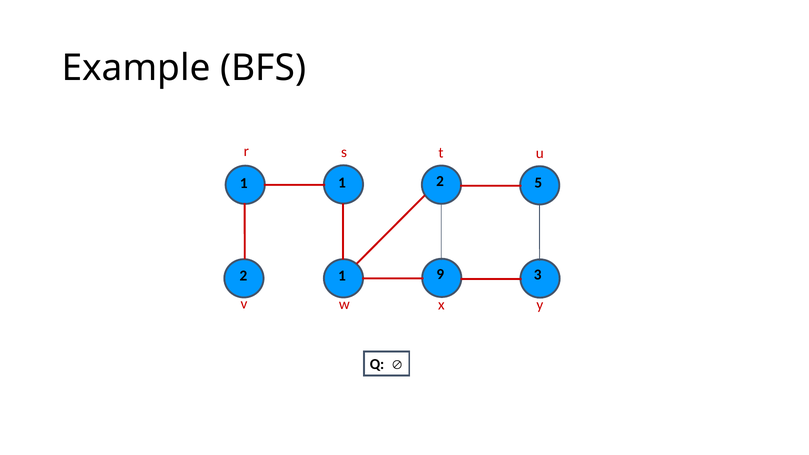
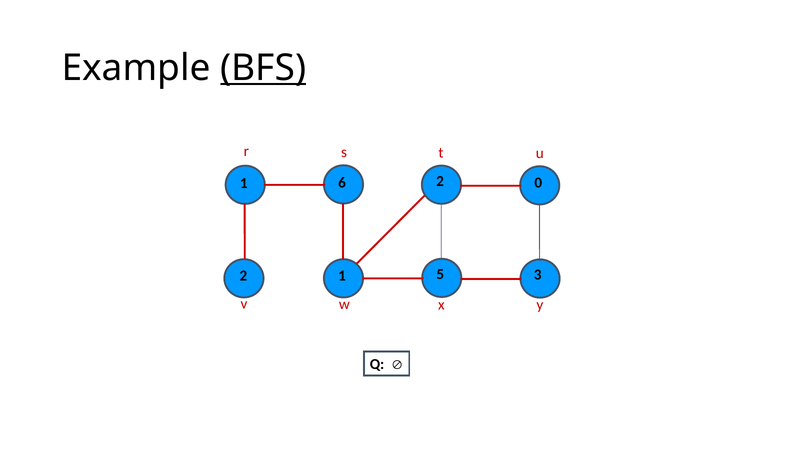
BFS underline: none -> present (263, 68)
5: 5 -> 0 (538, 183)
1: 1 -> 6 (342, 183)
9: 9 -> 5 (440, 274)
